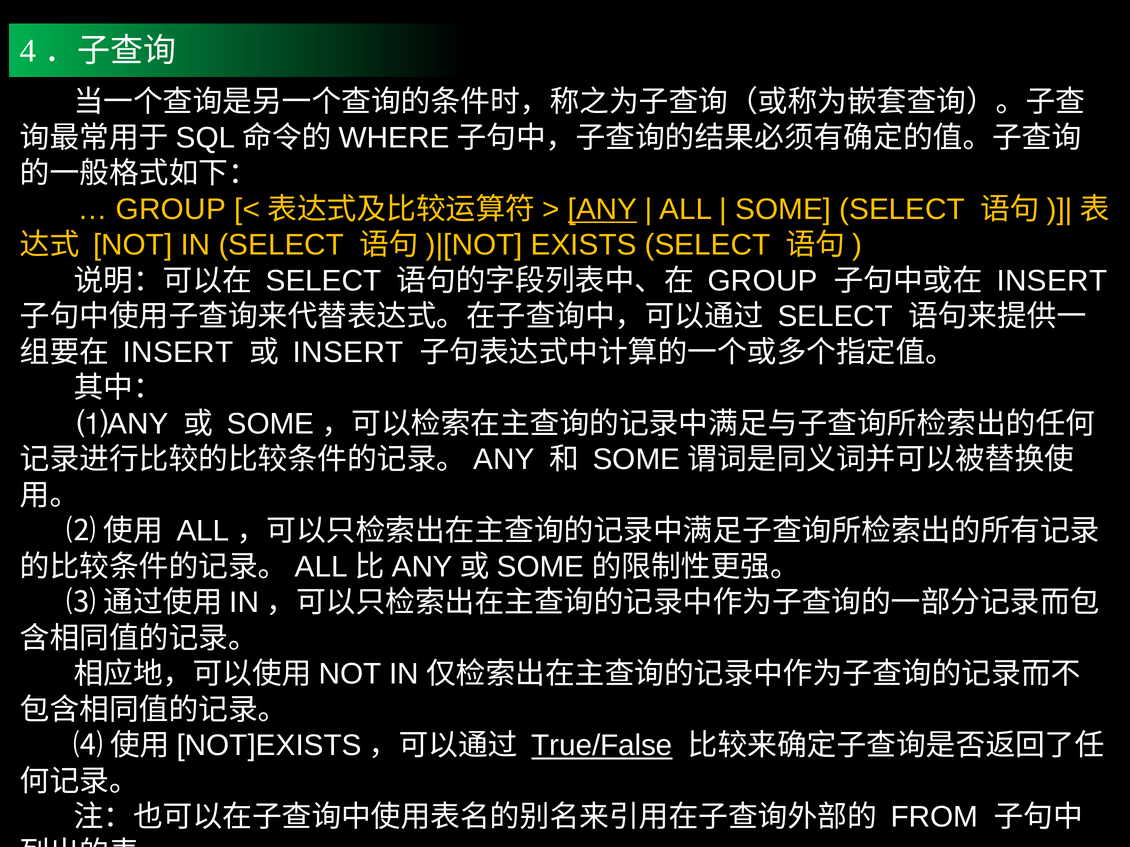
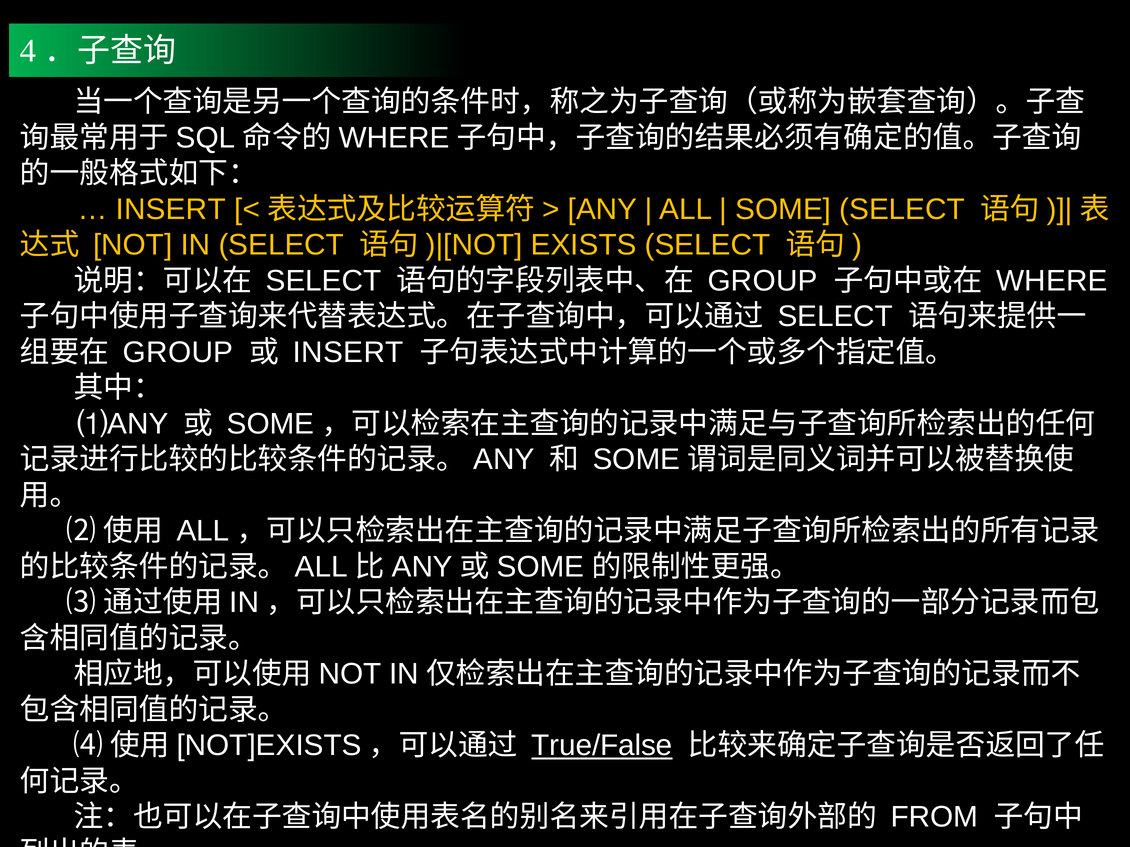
GROUP: GROUP -> INSERT (171, 209)
ANY underline: present -> none (603, 209)
INSERT: INSERT -> WHERE (1052, 281)
INSERT: INSERT -> GROUP (178, 353)
